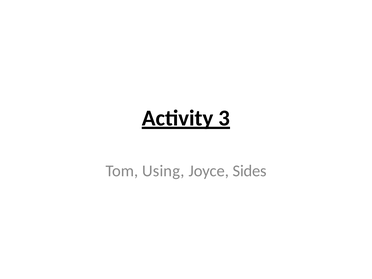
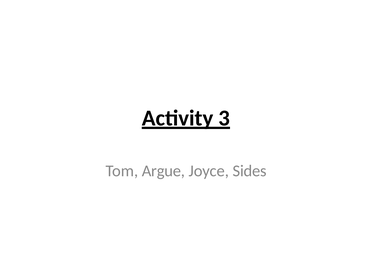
Using: Using -> Argue (163, 171)
